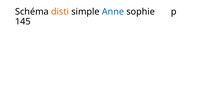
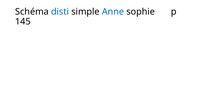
disti colour: orange -> blue (60, 12)
